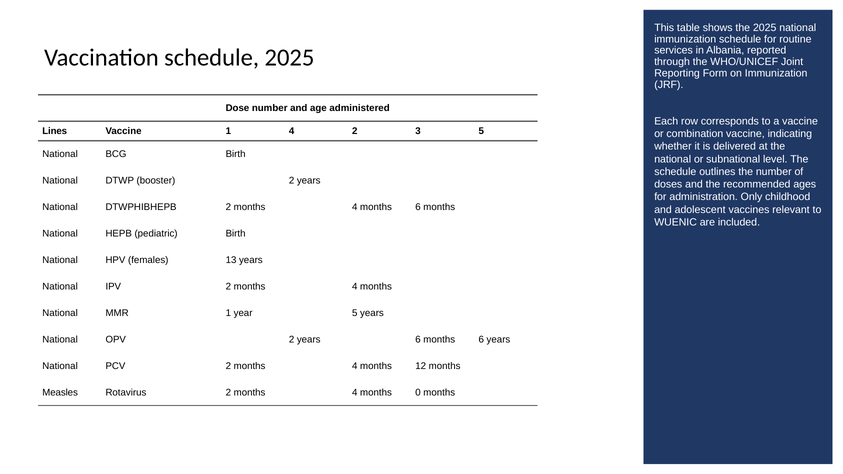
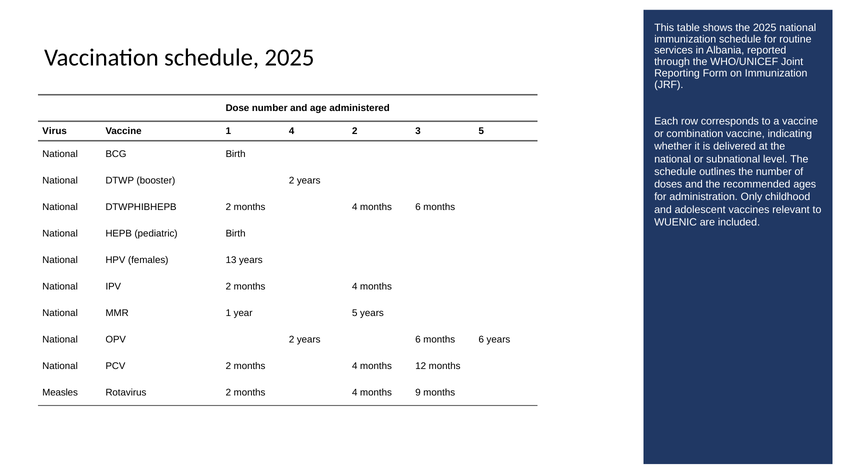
Lines: Lines -> Virus (55, 131)
0: 0 -> 9 (418, 393)
